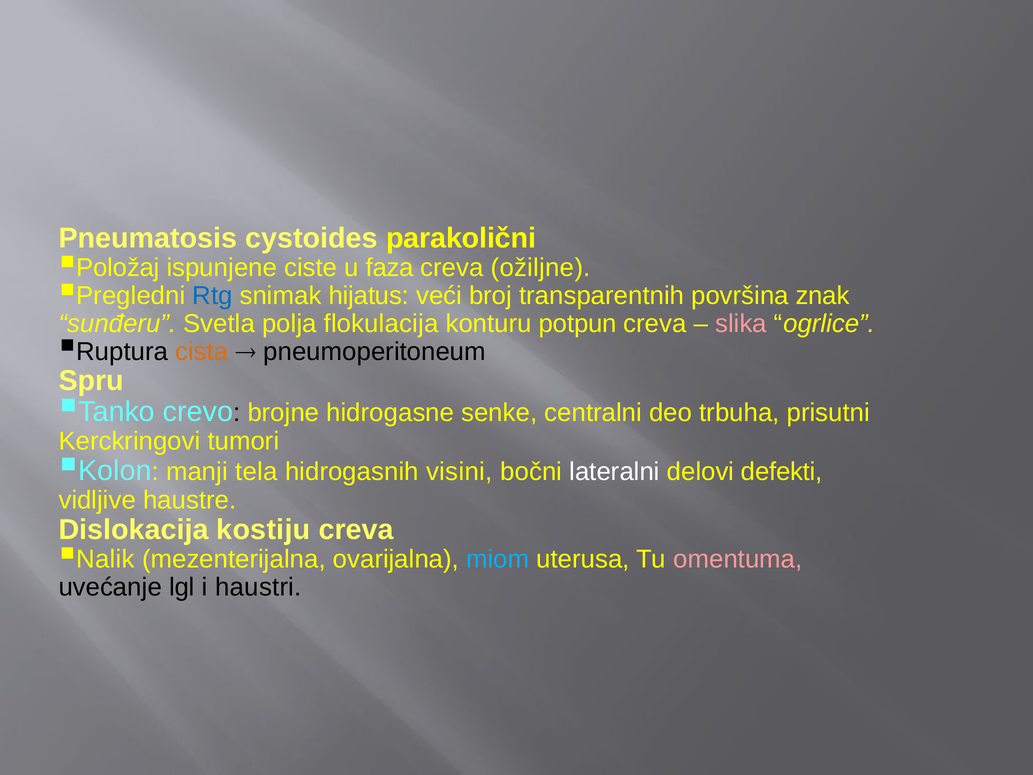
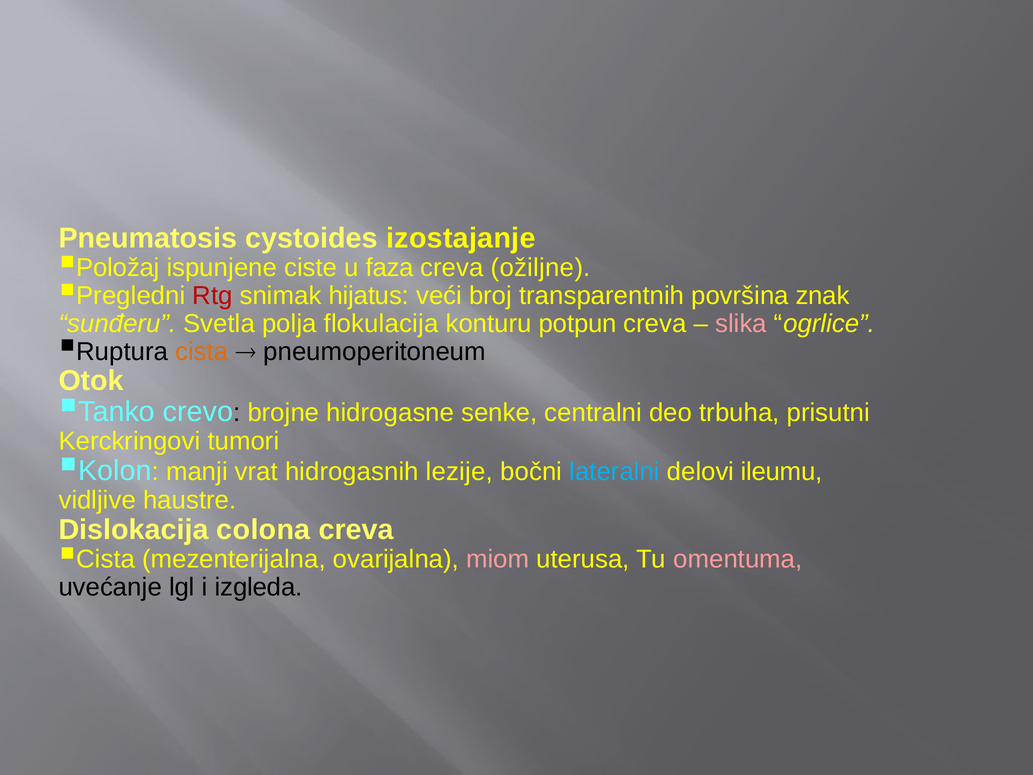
parakolični: parakolični -> izostajanje (461, 238)
Rtg colour: blue -> red (213, 296)
Spru: Spru -> Otok (91, 381)
tela: tela -> vrat (256, 472)
visini: visini -> lezije (459, 472)
lateralni colour: white -> light blue (614, 472)
defekti: defekti -> ileumu (782, 472)
kostiju: kostiju -> colona (263, 530)
Nalik: Nalik -> Cista (106, 559)
miom colour: light blue -> pink (498, 559)
haustri: haustri -> izgleda (259, 587)
